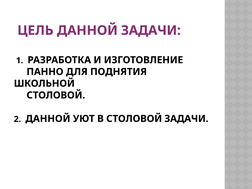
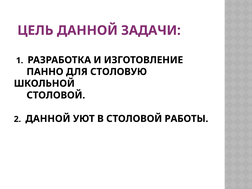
ПОДНЯТИЯ: ПОДНЯТИЯ -> СТОЛОВУЮ (119, 72)
СТОЛОВОЙ ЗАДАЧИ: ЗАДАЧИ -> РАБОТЫ (186, 119)
